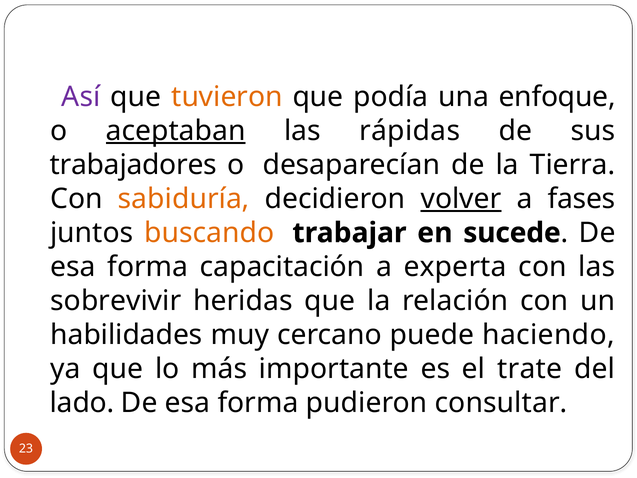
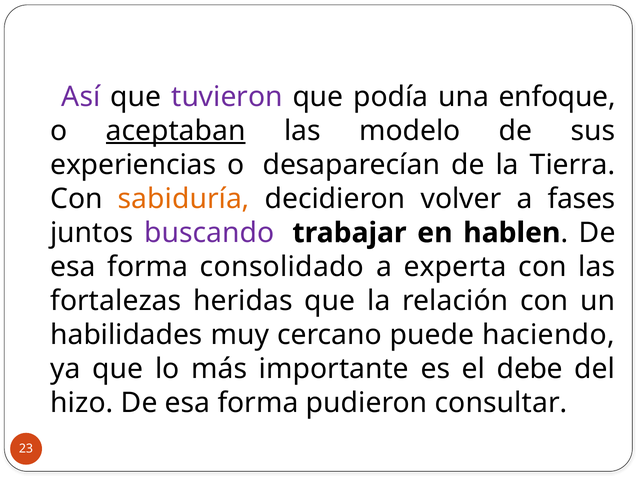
tuvieron colour: orange -> purple (227, 97)
rápidas: rápidas -> modelo (410, 131)
trabajadores: trabajadores -> experiencias (133, 165)
volver underline: present -> none (461, 199)
buscando colour: orange -> purple (209, 233)
sucede: sucede -> hablen (512, 233)
capacitación: capacitación -> consolidado (282, 267)
sobrevivir: sobrevivir -> fortalezas (116, 301)
trate: trate -> debe (530, 369)
lado: lado -> hizo (82, 403)
